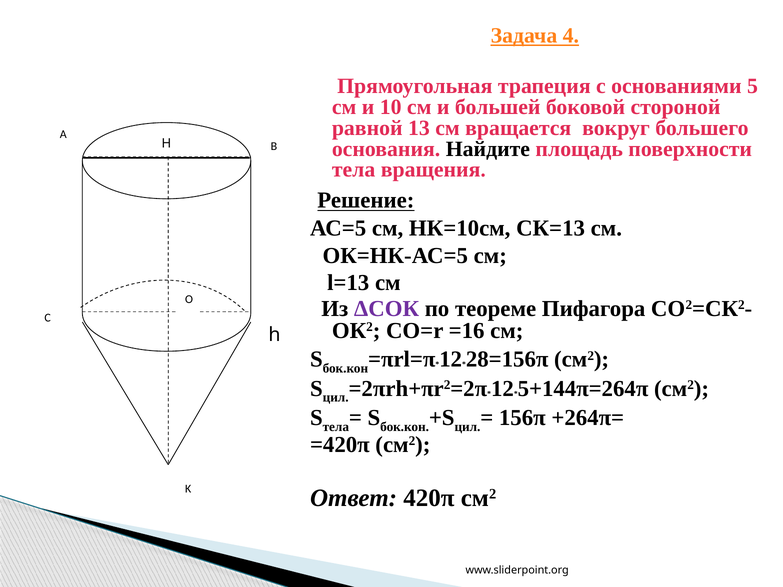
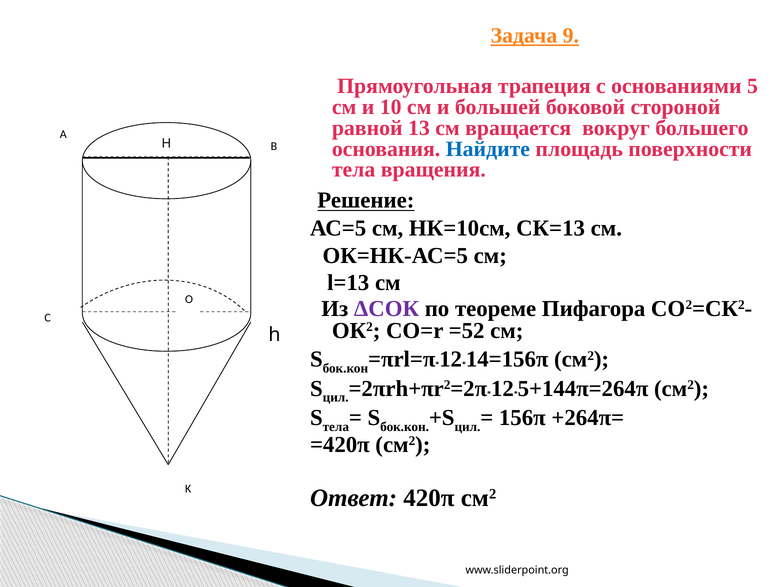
4: 4 -> 9 (571, 36)
Найдите colour: black -> blue (488, 149)
=16: =16 -> =52 (467, 331)
28=156π: 28=156π -> 14=156π (507, 360)
